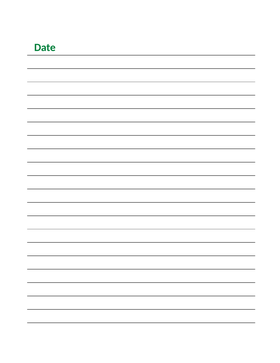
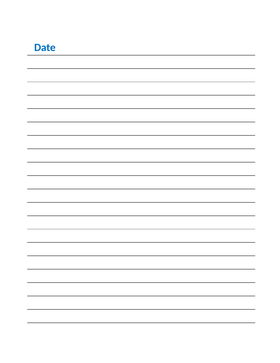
Date colour: green -> blue (45, 47)
